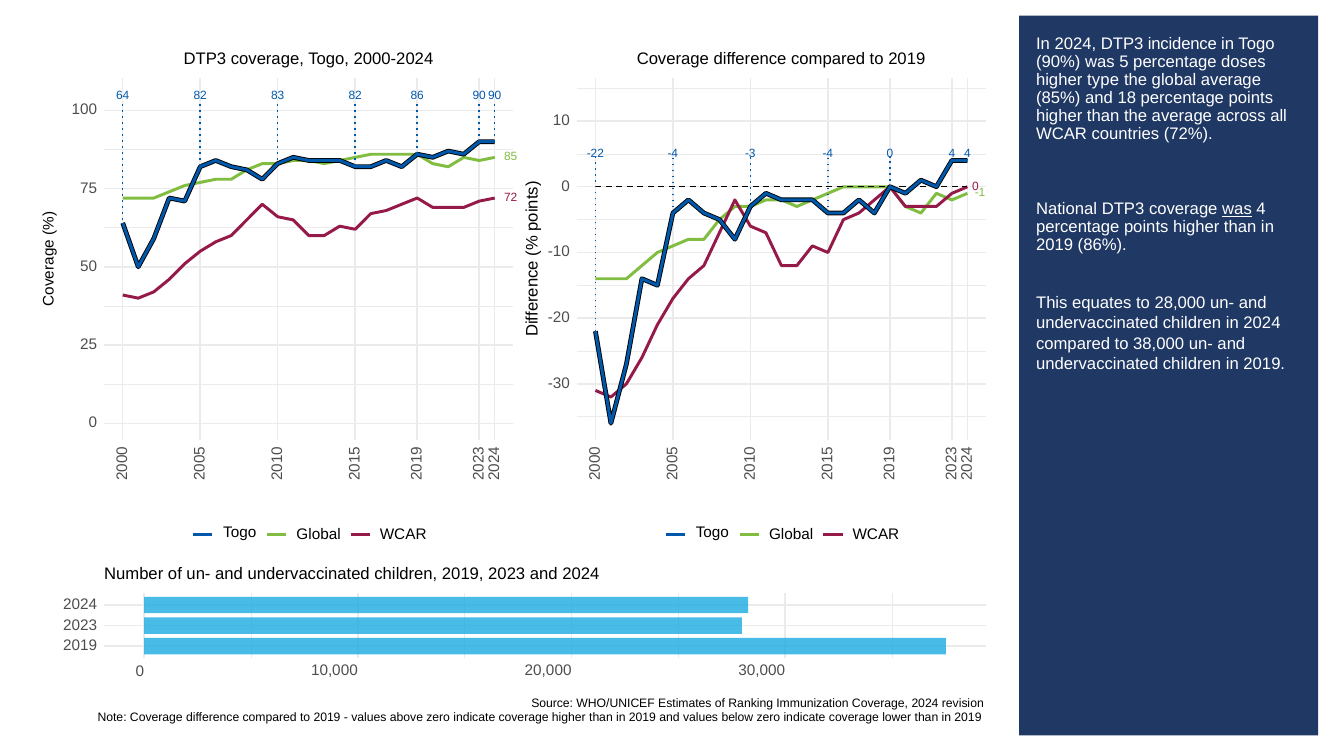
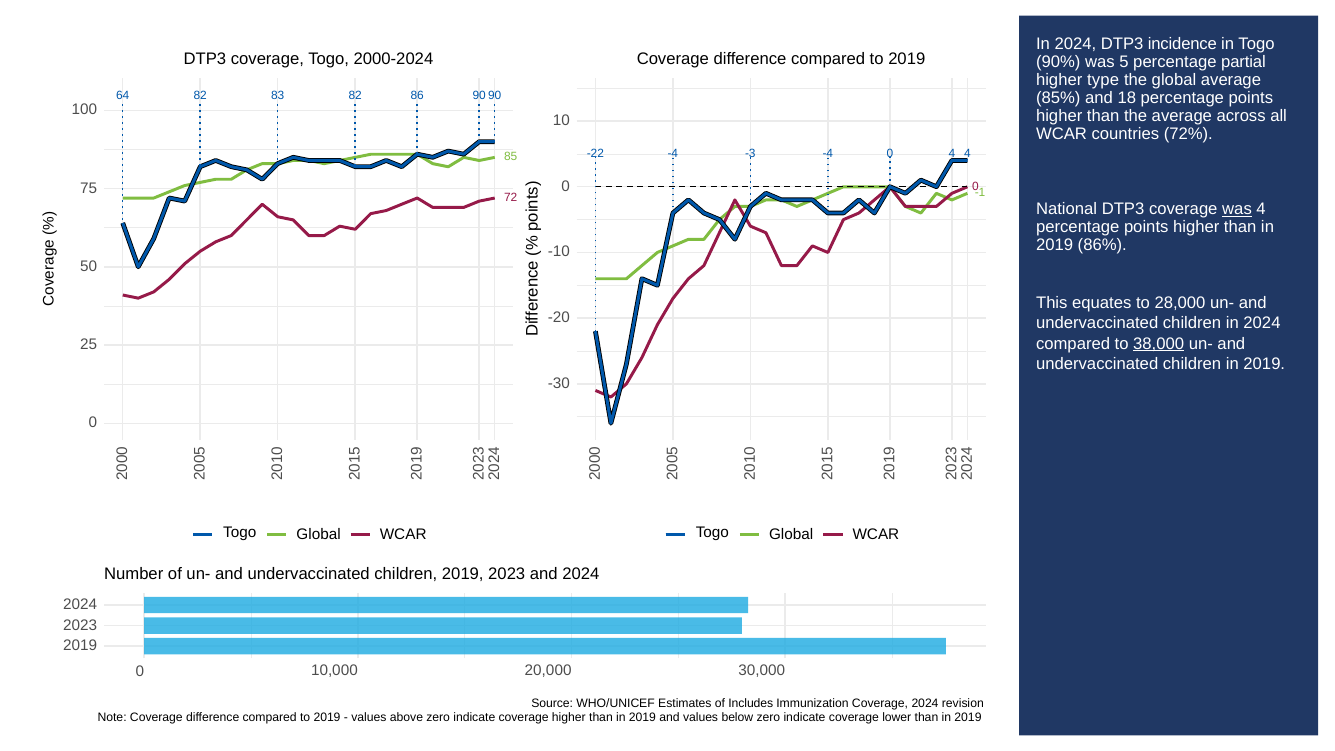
doses: doses -> partial (1243, 62)
38,000 underline: none -> present (1159, 343)
Ranking: Ranking -> Includes (751, 704)
